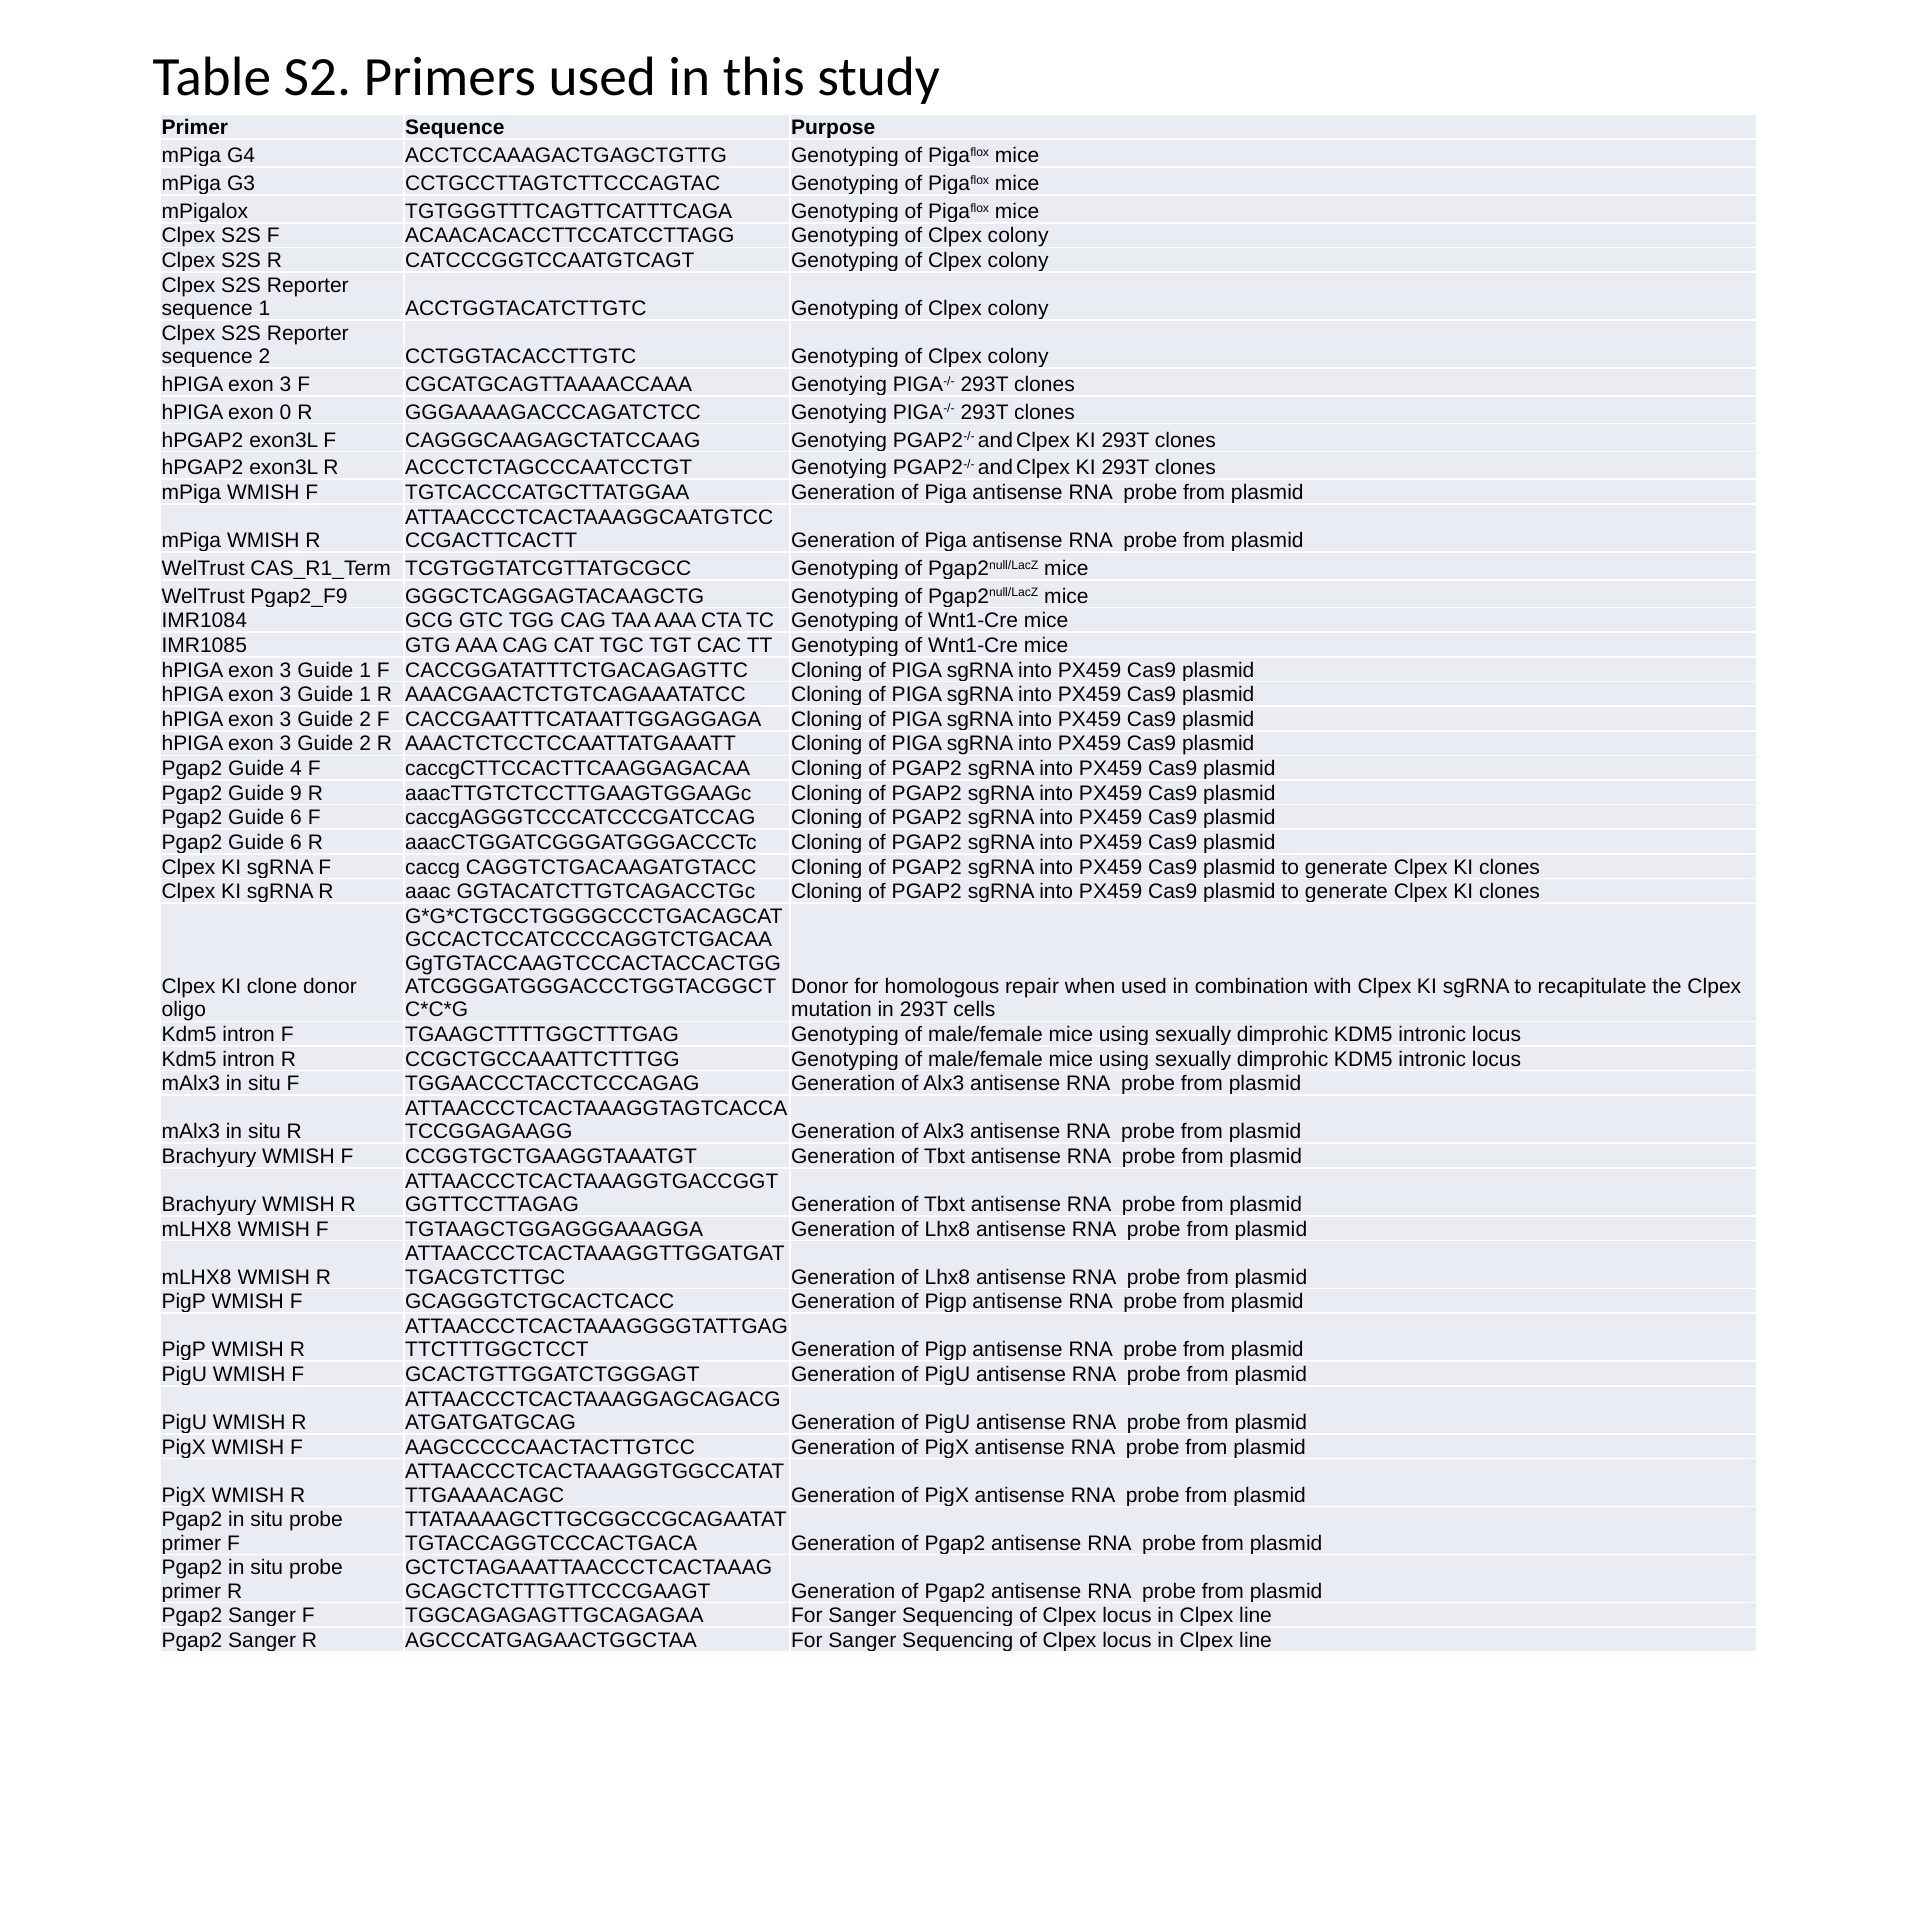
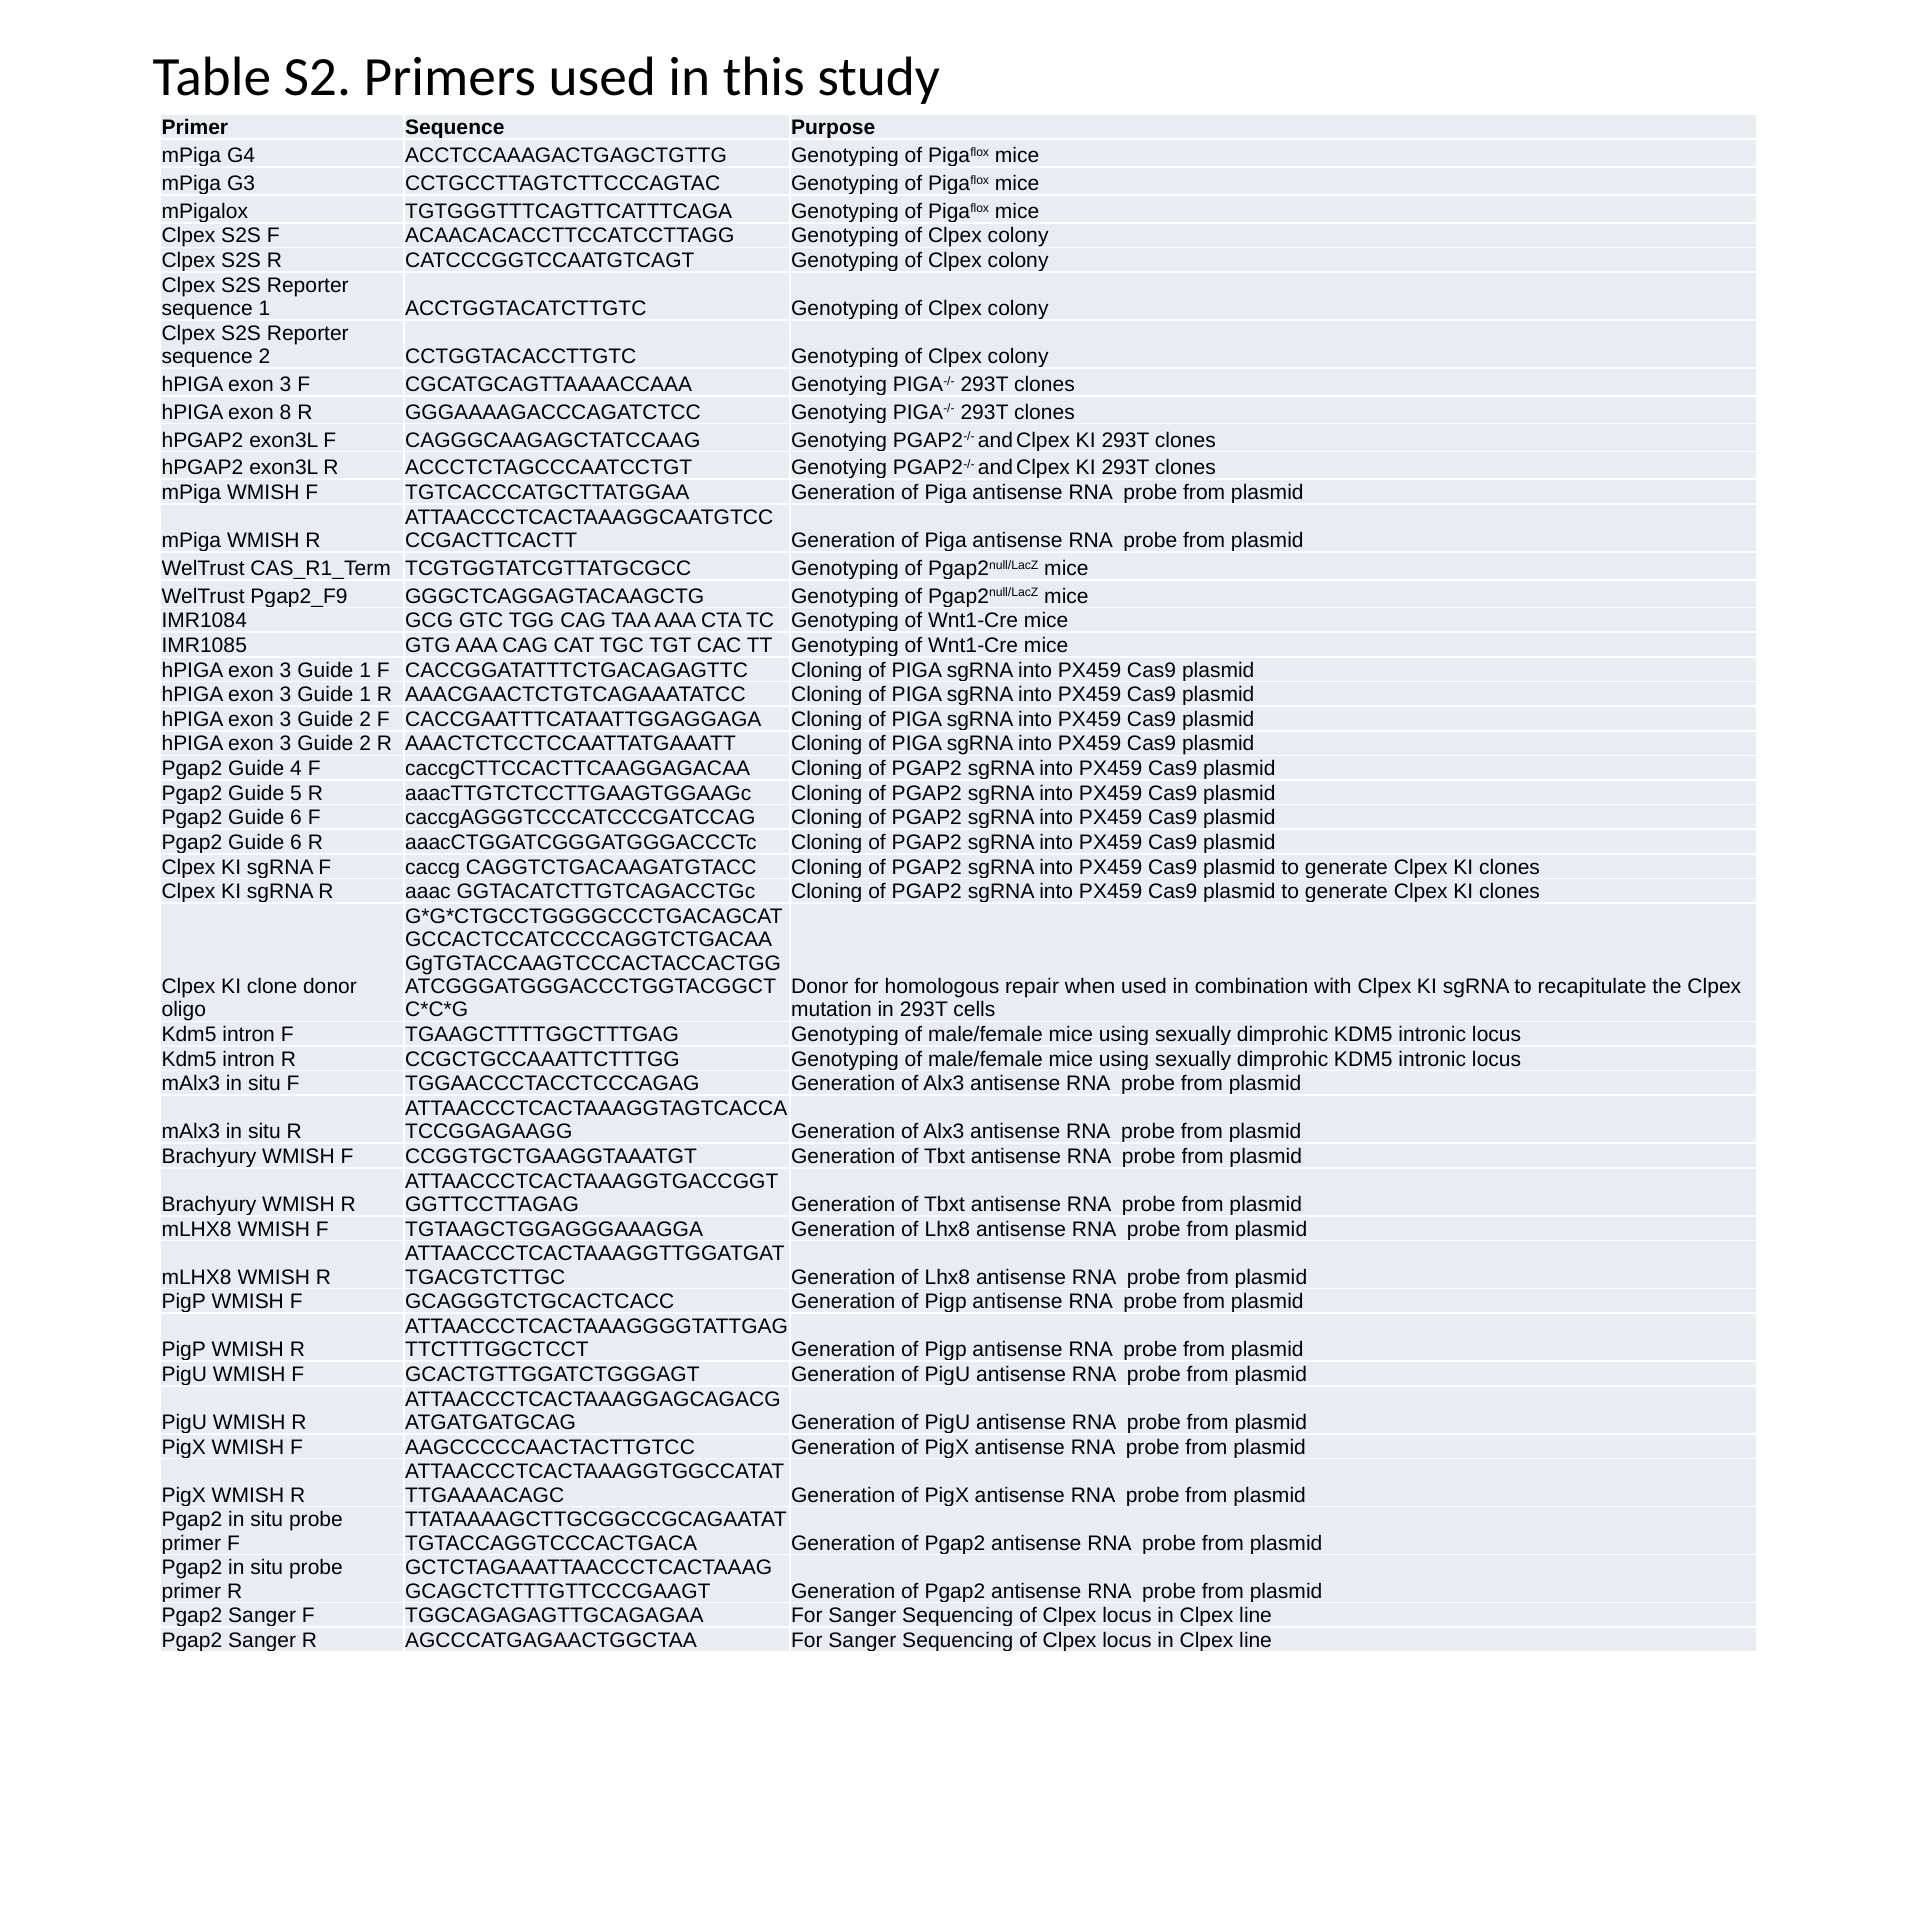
0: 0 -> 8 (286, 412)
9: 9 -> 5 (296, 793)
